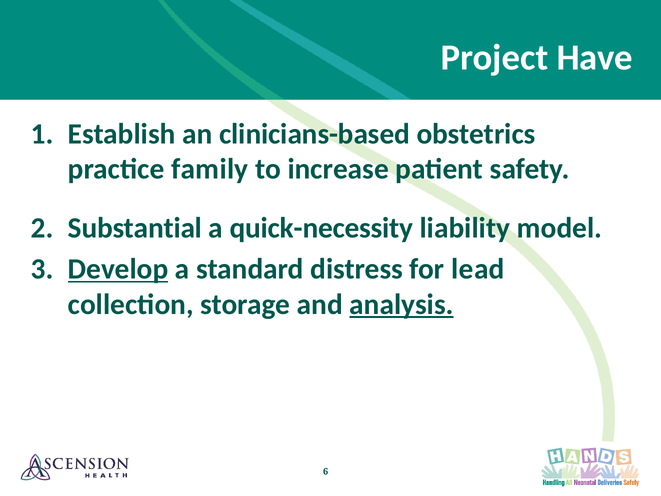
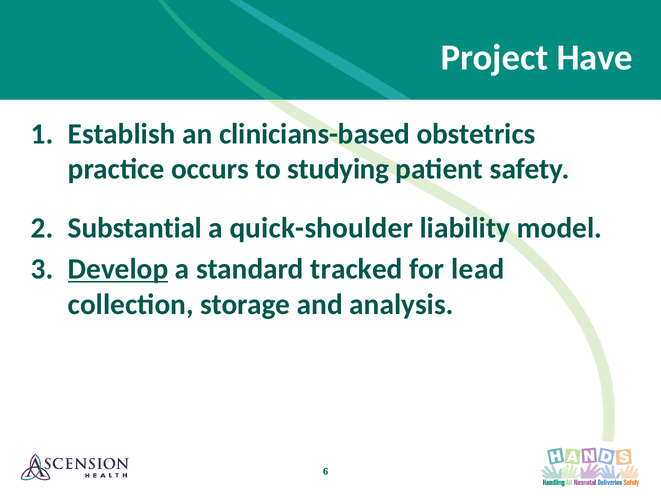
family: family -> occurs (210, 169)
increase: increase -> studying (338, 169)
quick-necessity: quick-necessity -> quick-shoulder (321, 228)
distress: distress -> tracked (356, 269)
analysis underline: present -> none (402, 304)
